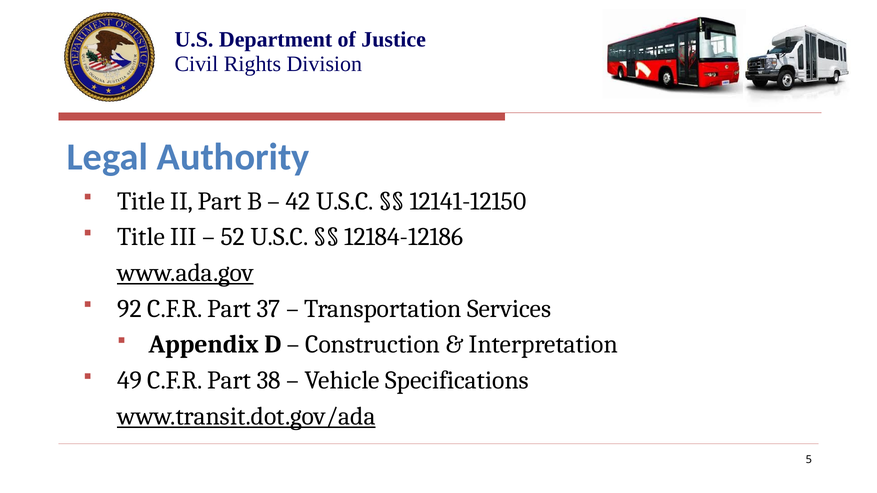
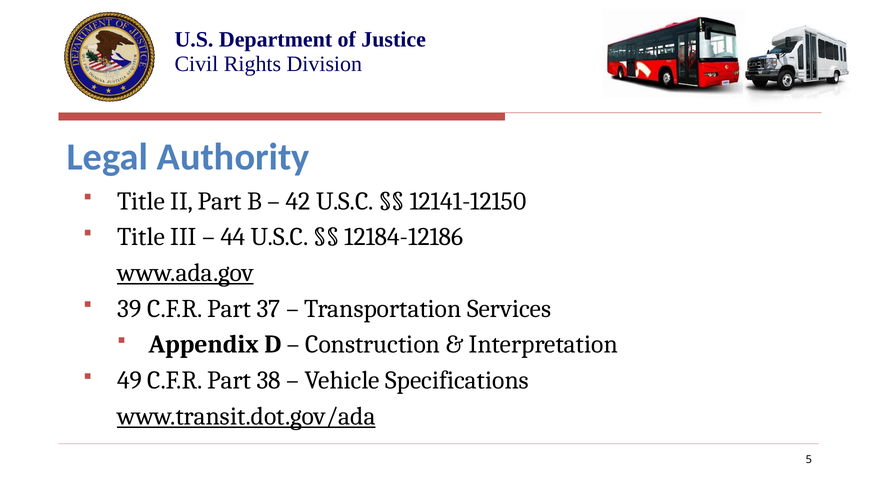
52: 52 -> 44 (233, 237)
92: 92 -> 39 (129, 309)
